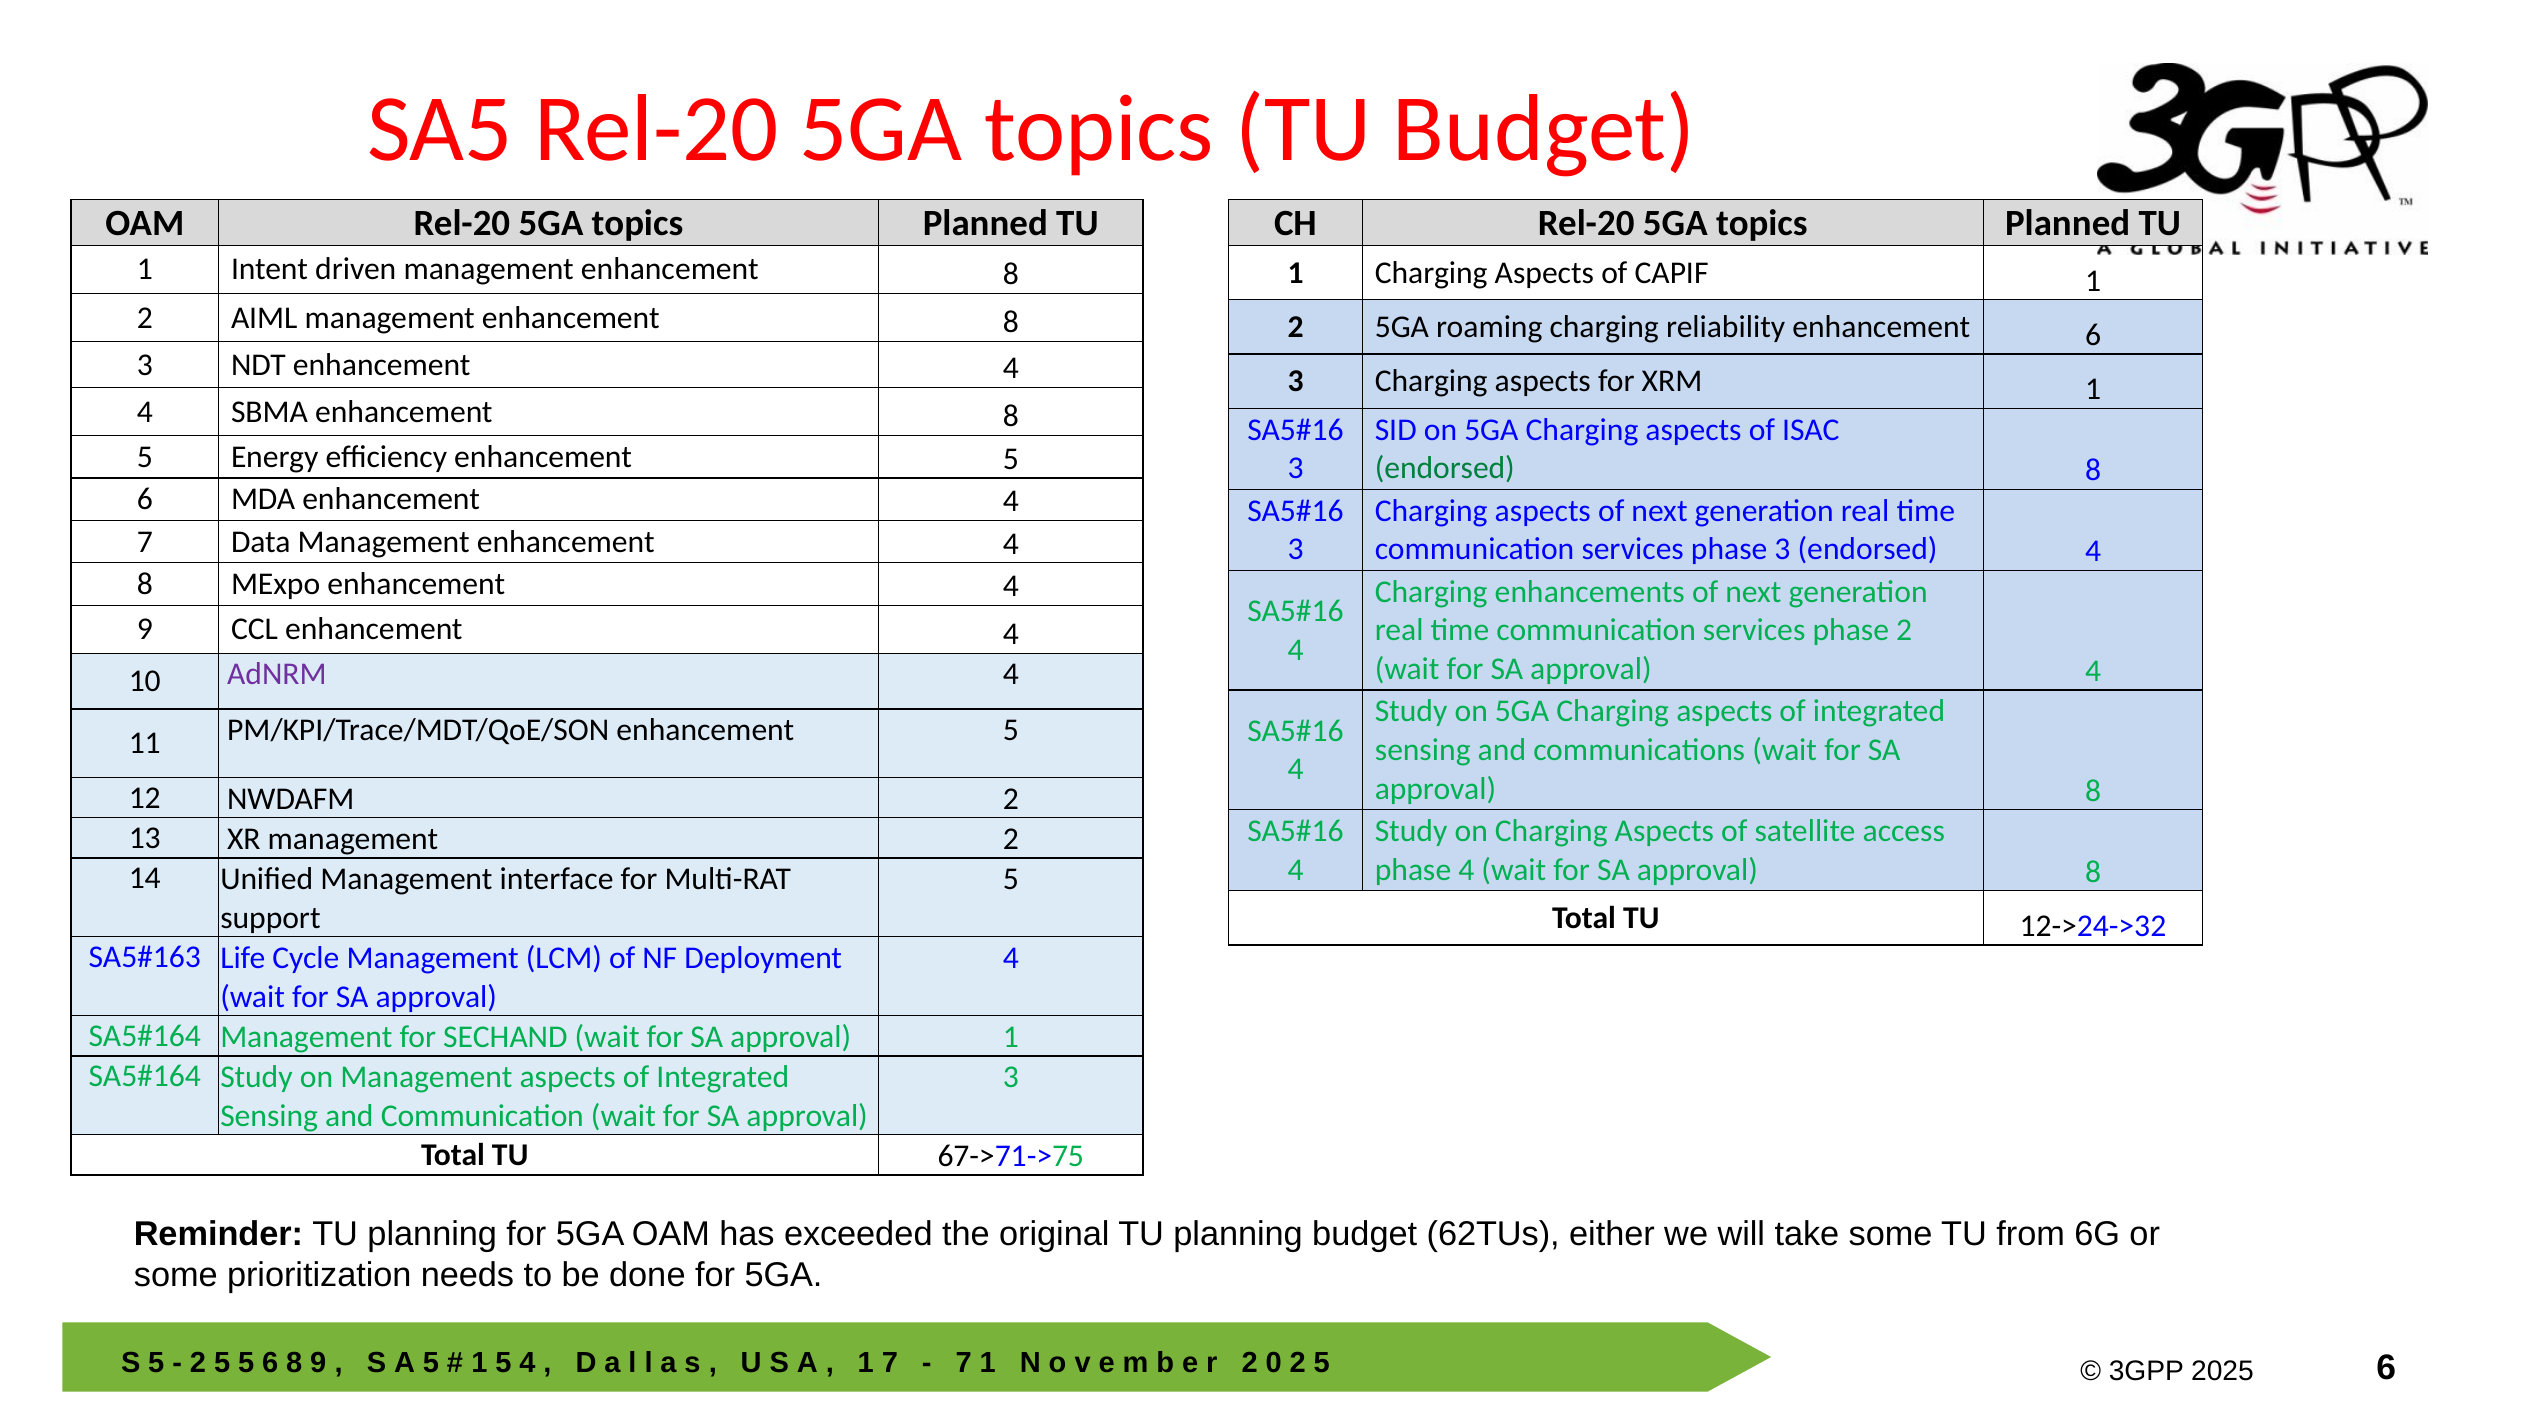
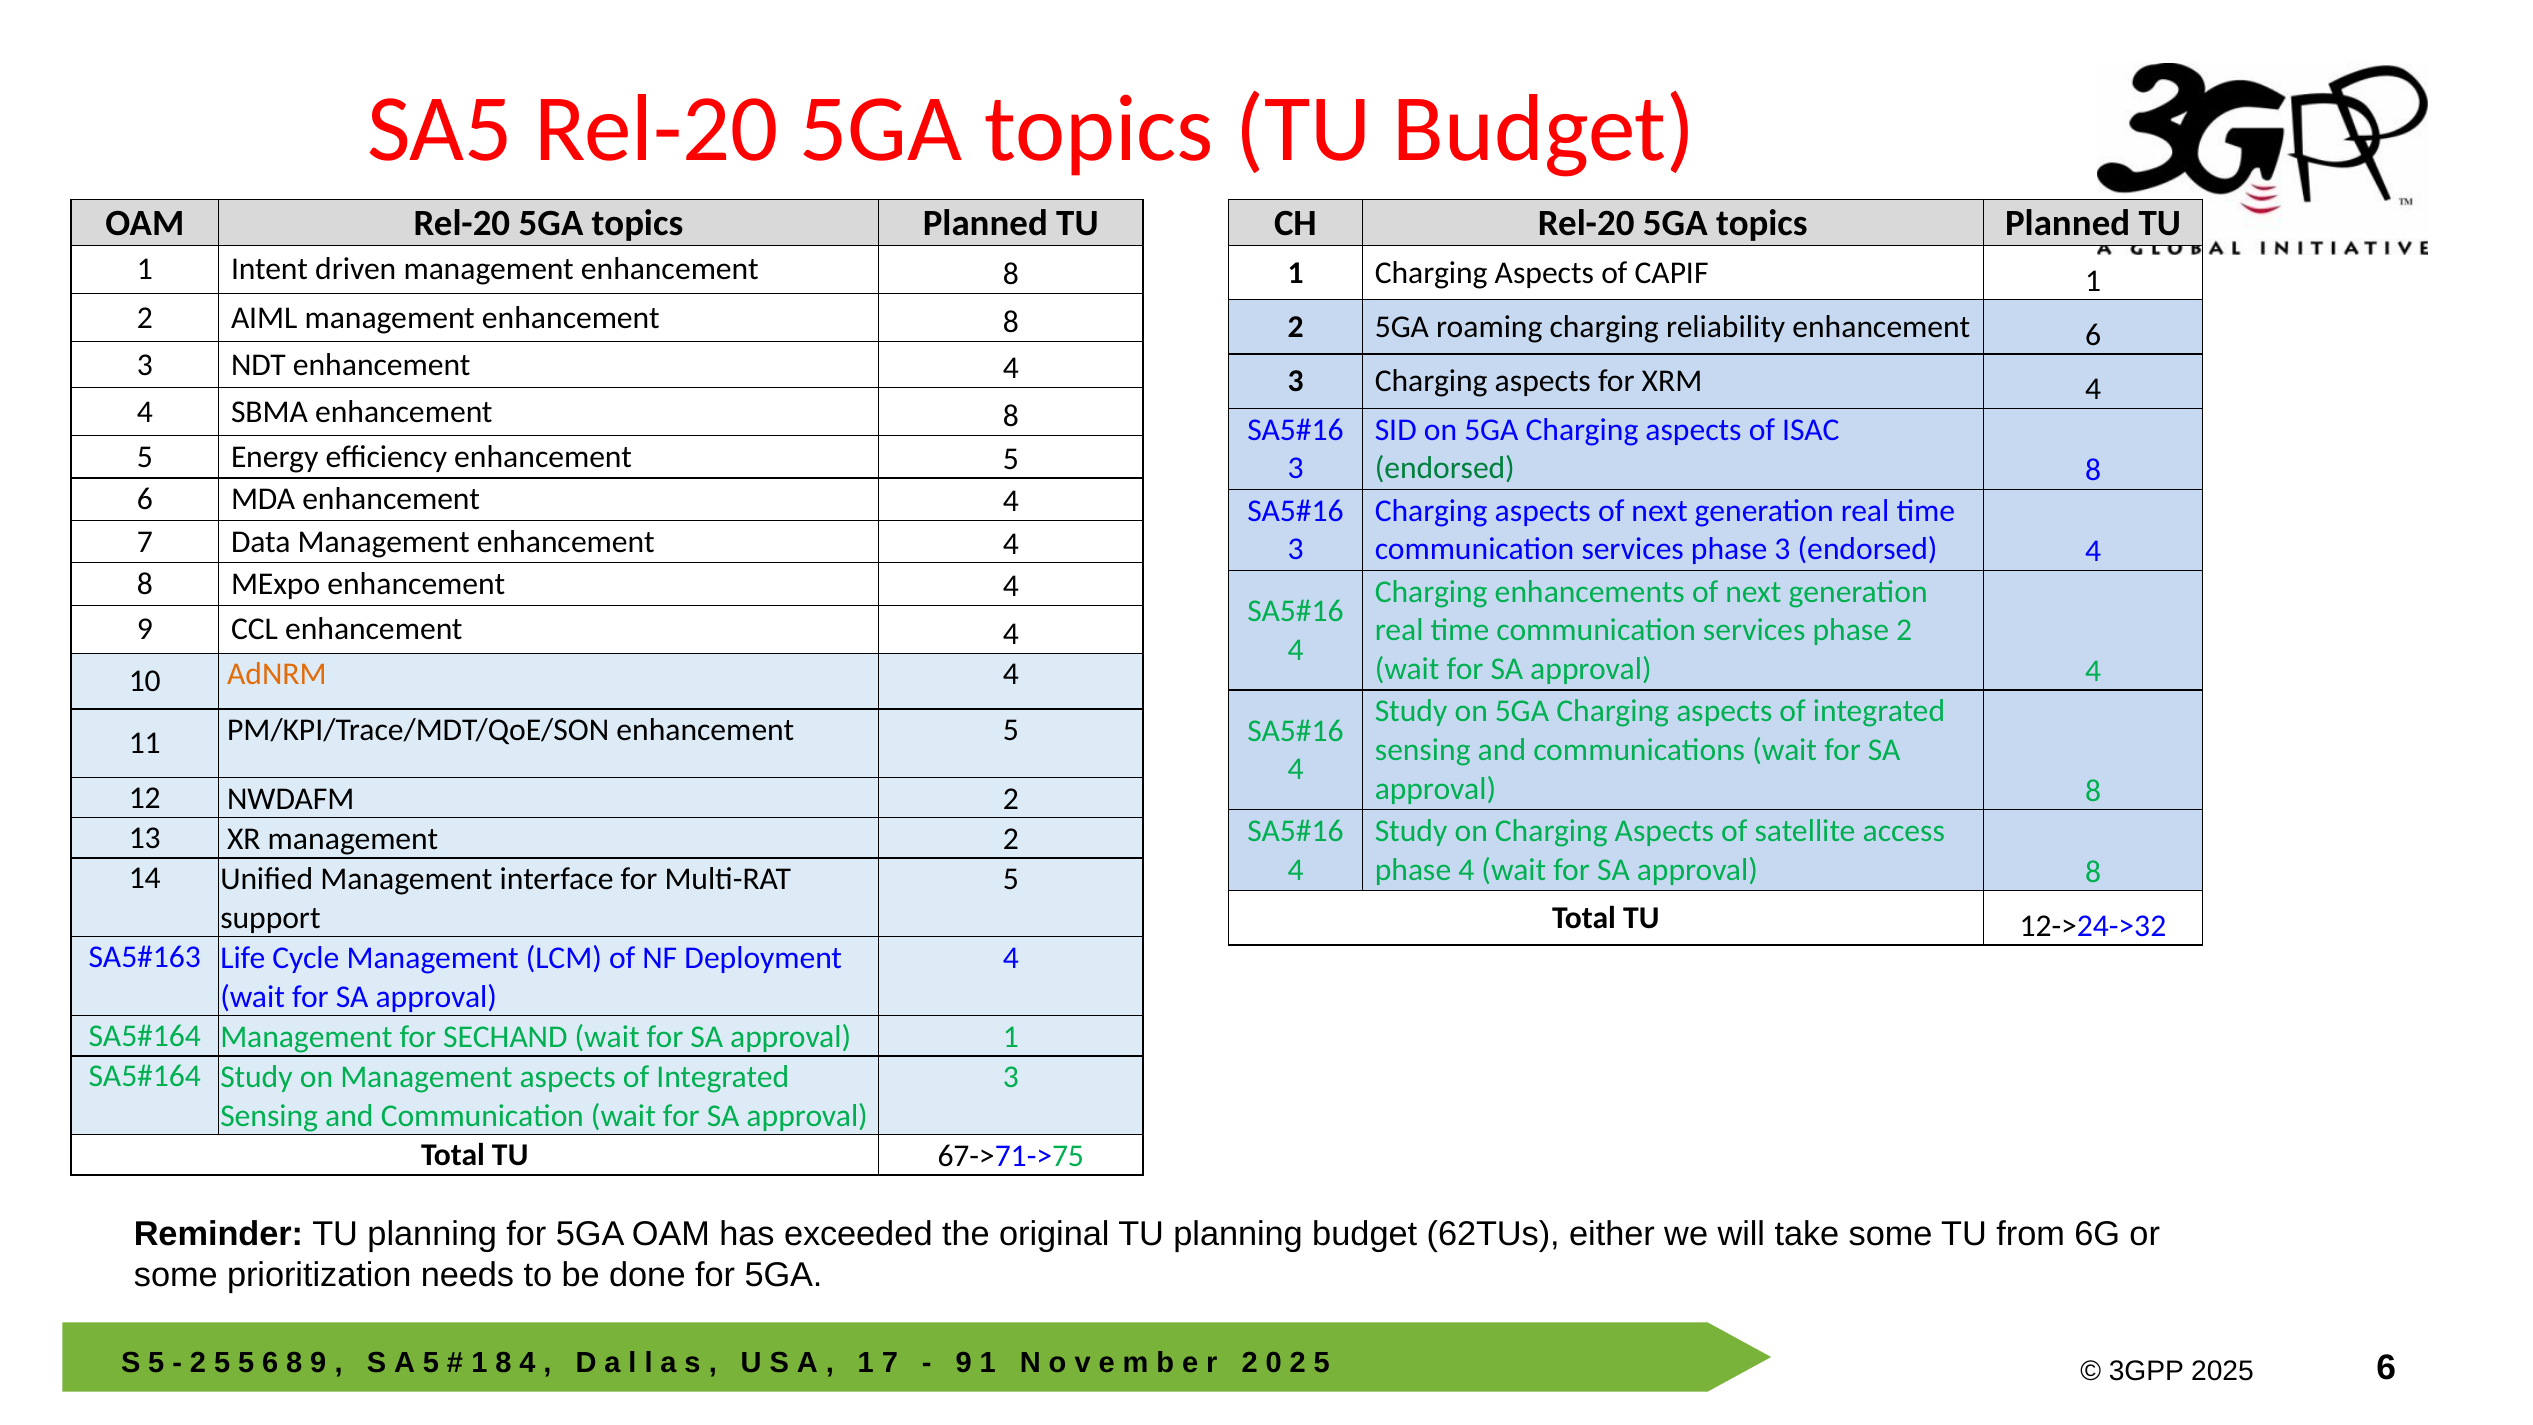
XRM 1: 1 -> 4 (2093, 389)
AdNRM colour: purple -> orange (277, 674)
1 5: 5 -> 8 (503, 1362)
7: 7 -> 9 (964, 1362)
